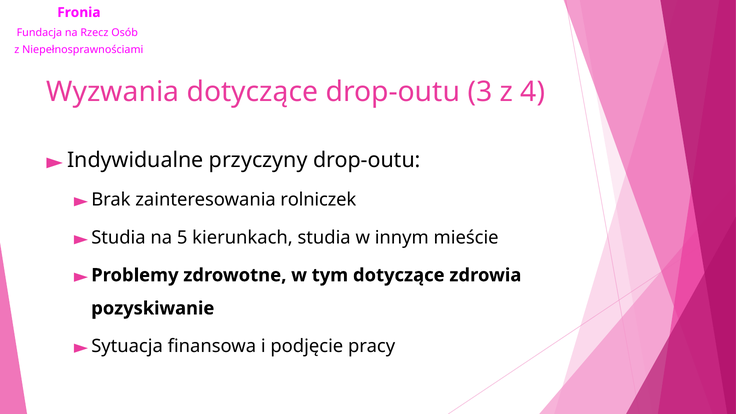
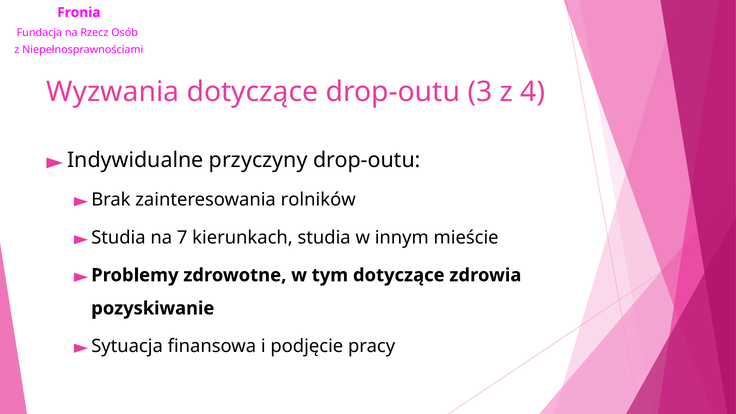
rolniczek: rolniczek -> rolników (318, 200)
5: 5 -> 7 (182, 237)
